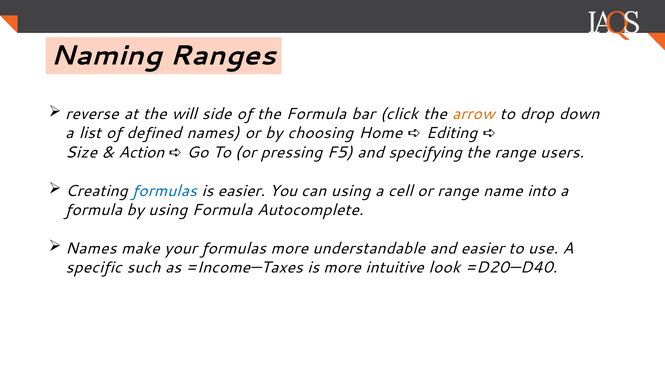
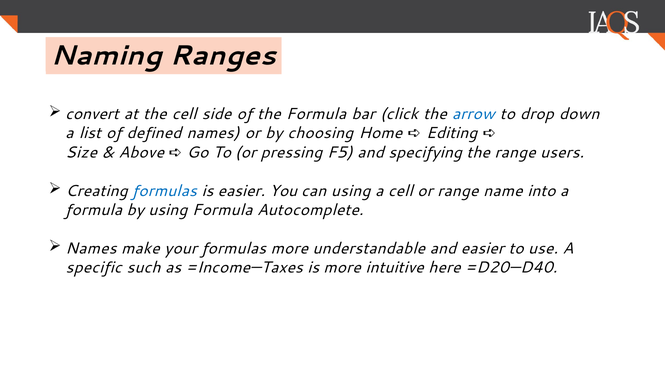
reverse: reverse -> convert (92, 114)
the will: will -> cell (184, 114)
arrow colour: orange -> blue (473, 114)
Action: Action -> Above (141, 152)
look: look -> here (444, 268)
